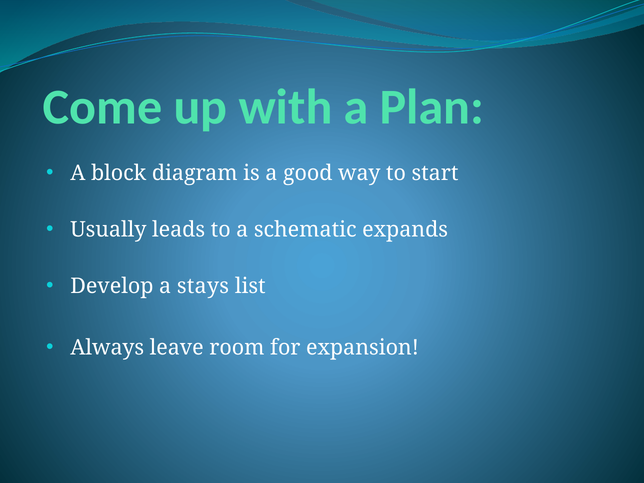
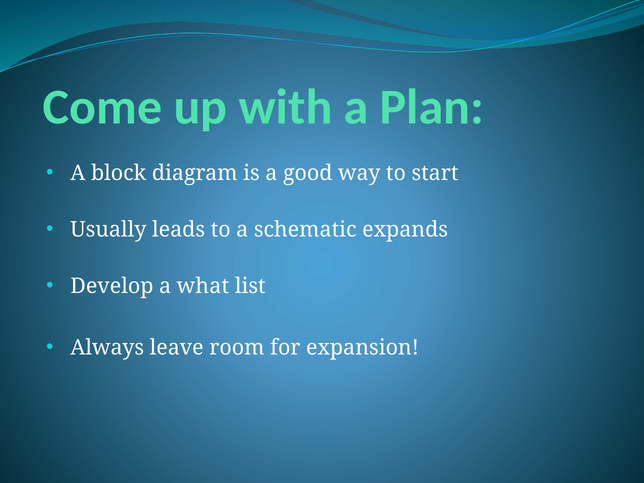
stays: stays -> what (203, 286)
